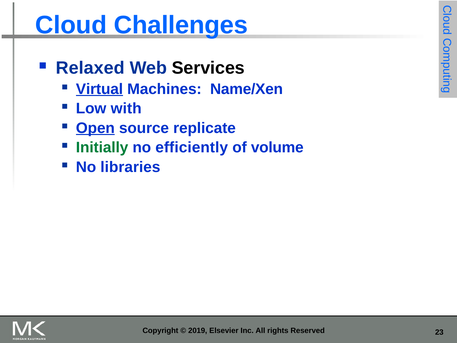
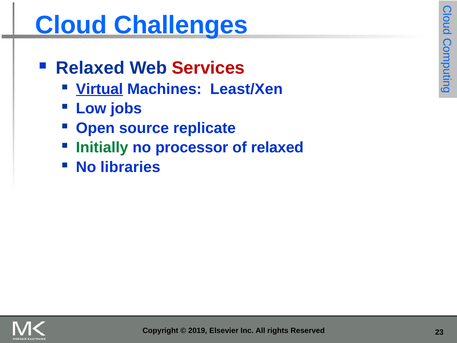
Services colour: black -> red (208, 68)
Name/Xen: Name/Xen -> Least/Xen (246, 89)
with: with -> jobs (126, 108)
Open underline: present -> none (95, 128)
efficiently: efficiently -> processor (192, 147)
of volume: volume -> relaxed (277, 147)
